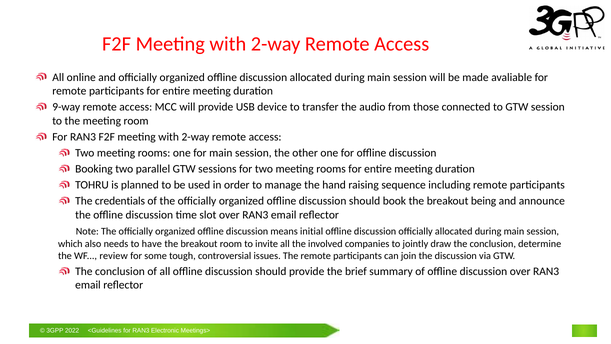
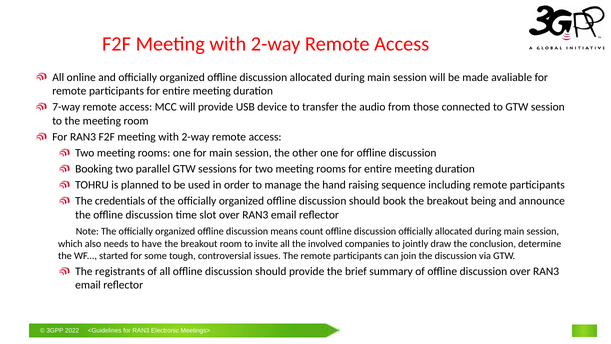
9-way: 9-way -> 7-way (66, 107)
initial: initial -> count (312, 231)
review: review -> started (114, 256)
conclusion: conclusion -> registrants (120, 271)
